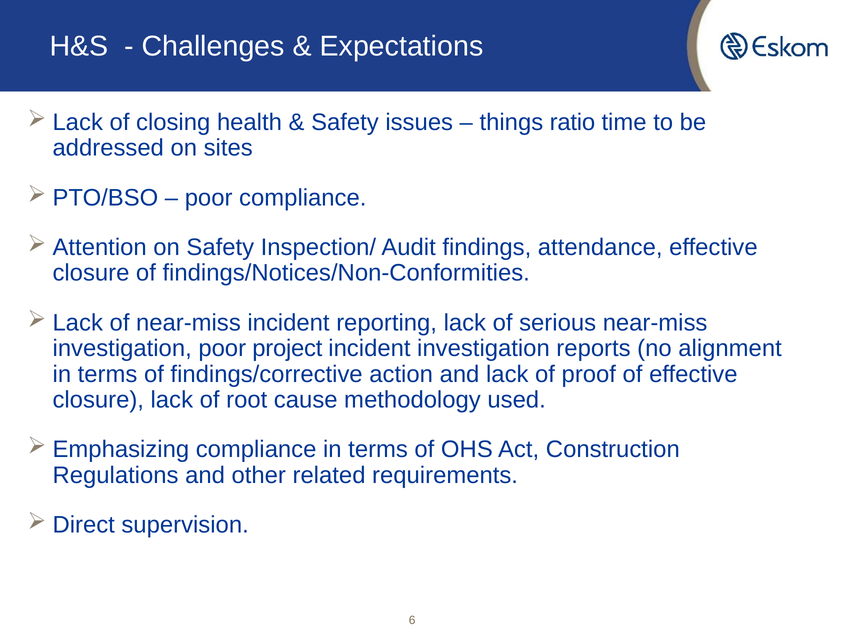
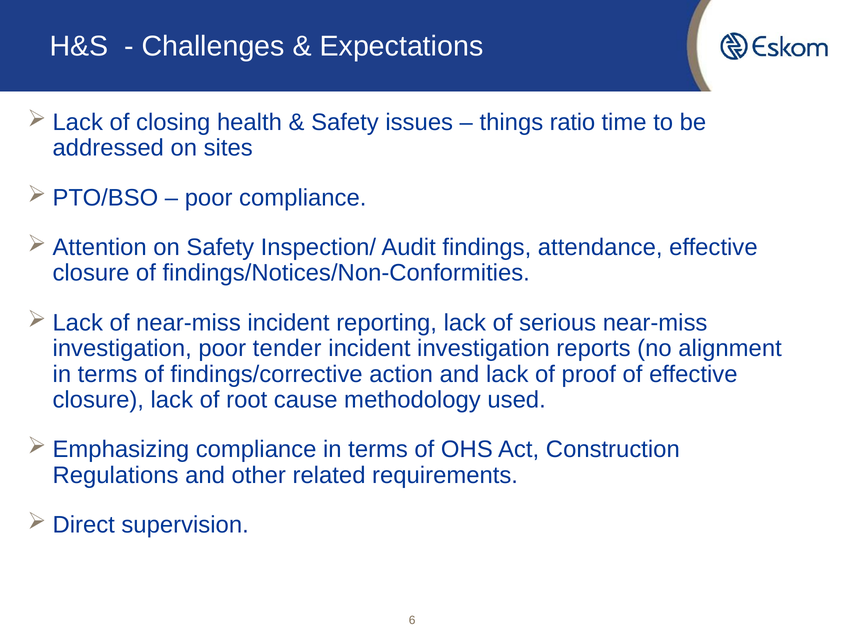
project: project -> tender (287, 348)
